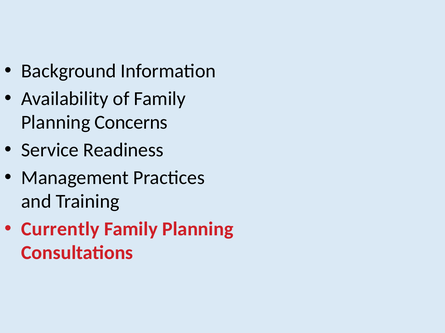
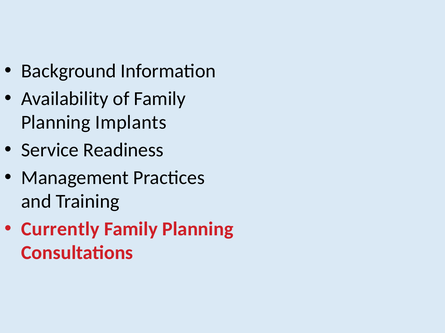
Concerns: Concerns -> Implants (131, 123)
